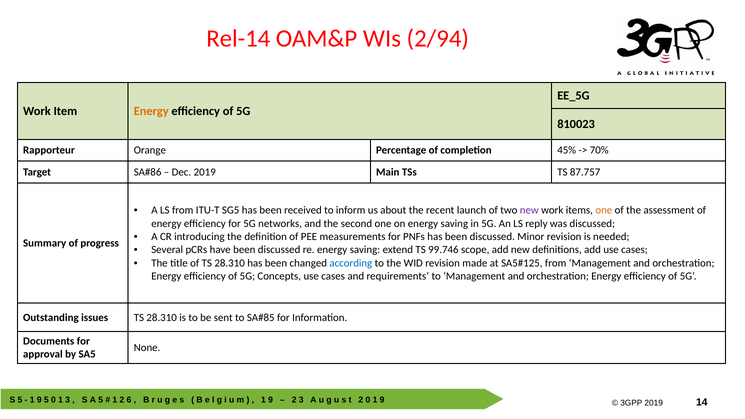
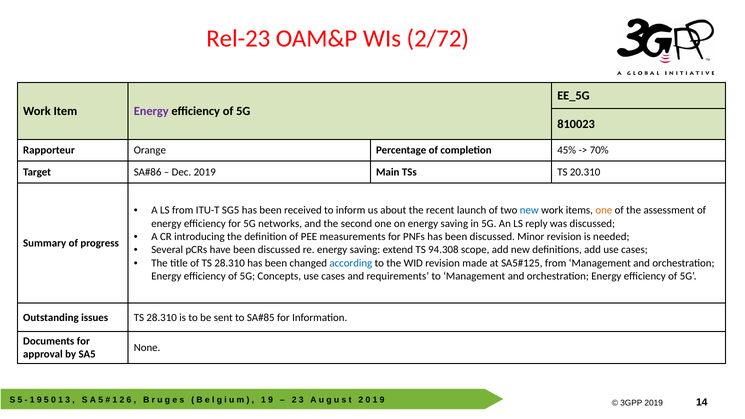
Rel-14: Rel-14 -> Rel-23 (238, 39)
2/94: 2/94 -> 2/72 (438, 39)
Energy colour: orange -> purple (151, 111)
87.757: 87.757 -> 20.310 (585, 172)
new colour: purple -> blue (529, 210)
99.746: 99.746 -> 94.308 (443, 250)
